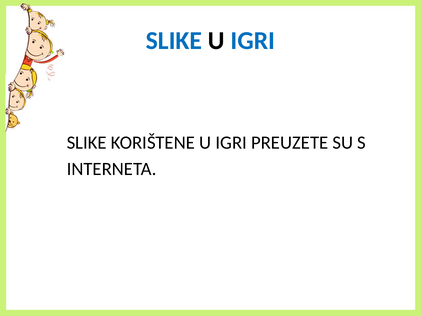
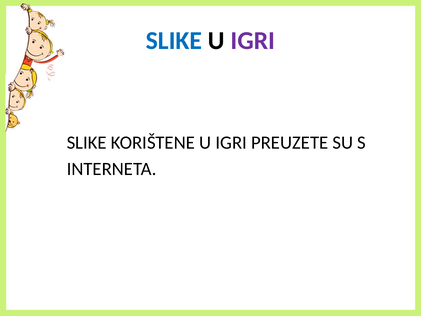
IGRI colour: blue -> purple (253, 41)
